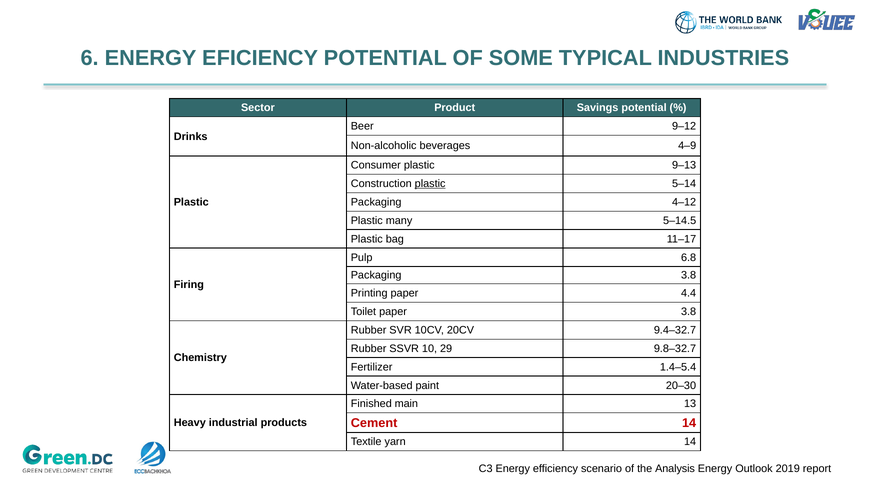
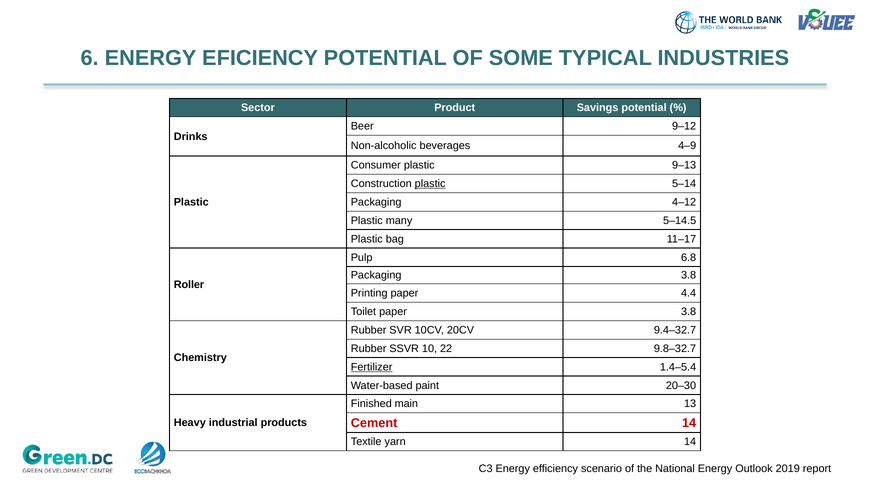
Firing: Firing -> Roller (189, 285)
29: 29 -> 22 (446, 349)
Fertilizer underline: none -> present (372, 367)
Analysis: Analysis -> National (675, 469)
